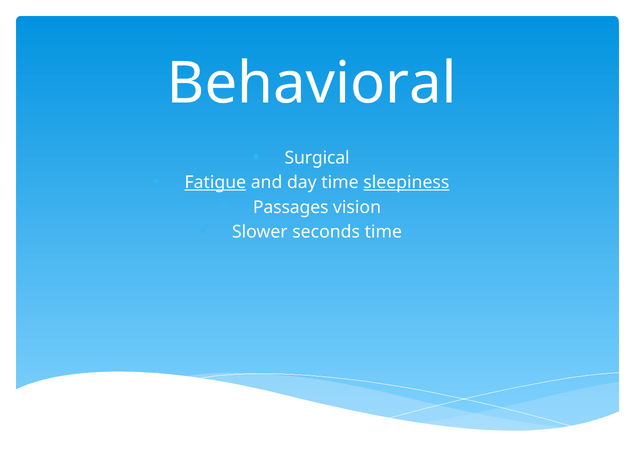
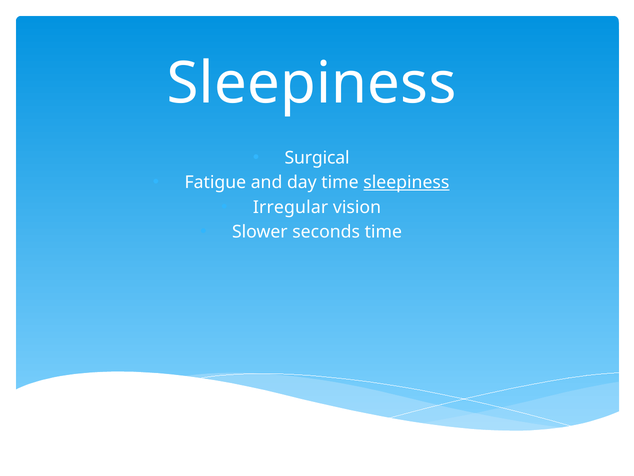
Behavioral: Behavioral -> Sleepiness (312, 84)
Fatigue underline: present -> none (215, 182)
Passages: Passages -> Irregular (291, 207)
